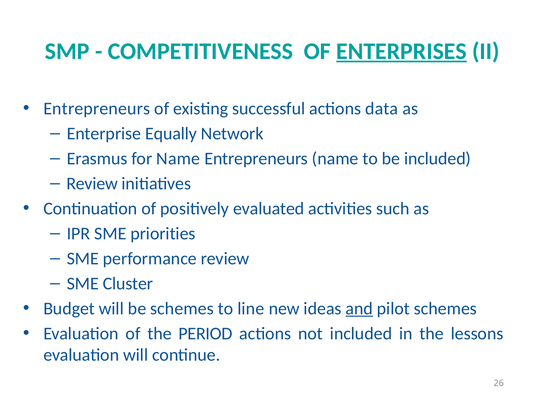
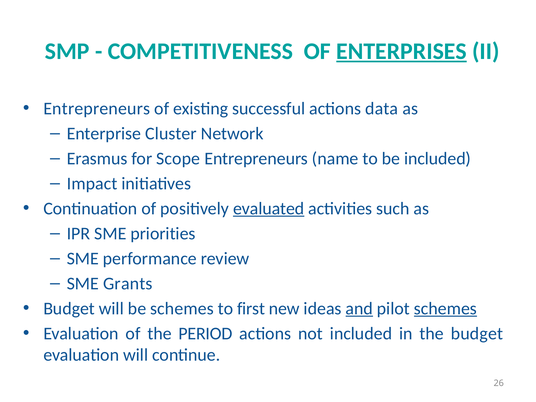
Equally: Equally -> Cluster (171, 133)
for Name: Name -> Scope (178, 158)
Review: Review -> Impact (92, 183)
evaluated underline: none -> present (269, 208)
Cluster: Cluster -> Grants (128, 283)
line: line -> first (251, 309)
schemes underline: none -> present (445, 309)
the lessons: lessons -> budget (477, 334)
